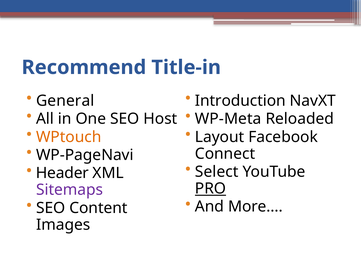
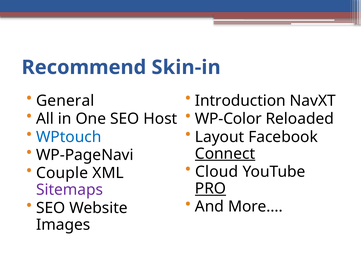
Title-in: Title-in -> Skin-in (186, 68)
WP-Meta: WP-Meta -> WP-Color (228, 119)
WPtouch colour: orange -> blue (69, 137)
Connect underline: none -> present (225, 154)
Select: Select -> Cloud (217, 172)
Header: Header -> Couple (62, 174)
Content: Content -> Website (98, 209)
